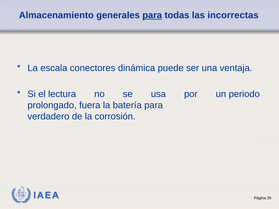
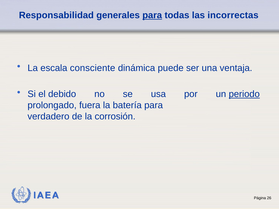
Almacenamiento: Almacenamiento -> Responsabilidad (56, 15)
conectores: conectores -> consciente (93, 68)
lectura: lectura -> debido (62, 94)
periodo underline: none -> present (244, 94)
